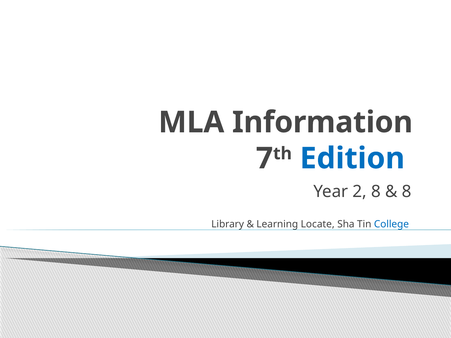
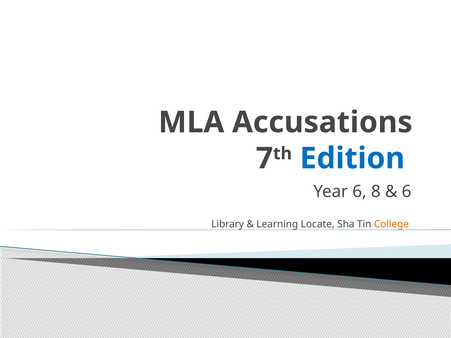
Information: Information -> Accusations (322, 122)
Year 2: 2 -> 6 (360, 192)
8: 8 -> 6 (407, 192)
College colour: blue -> orange (391, 224)
